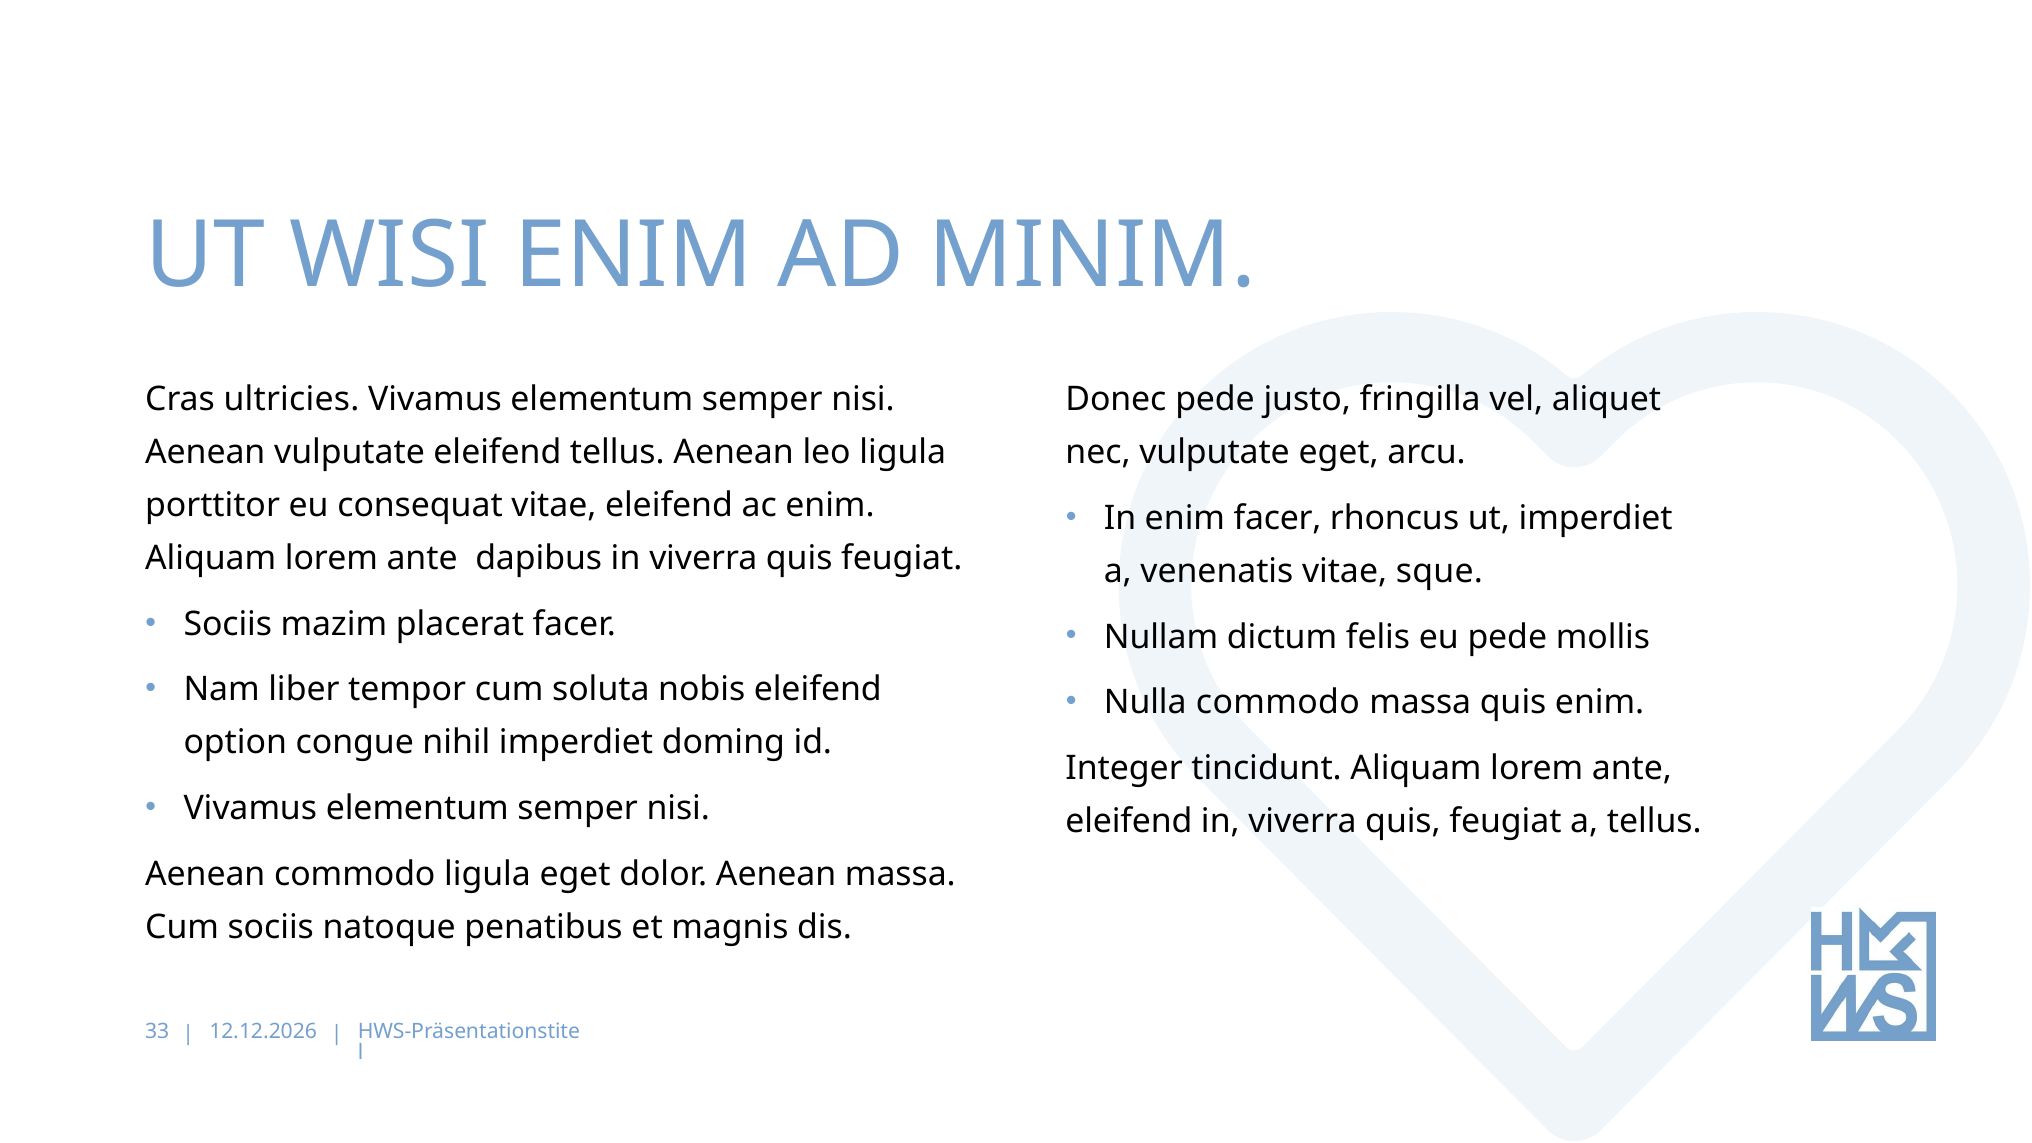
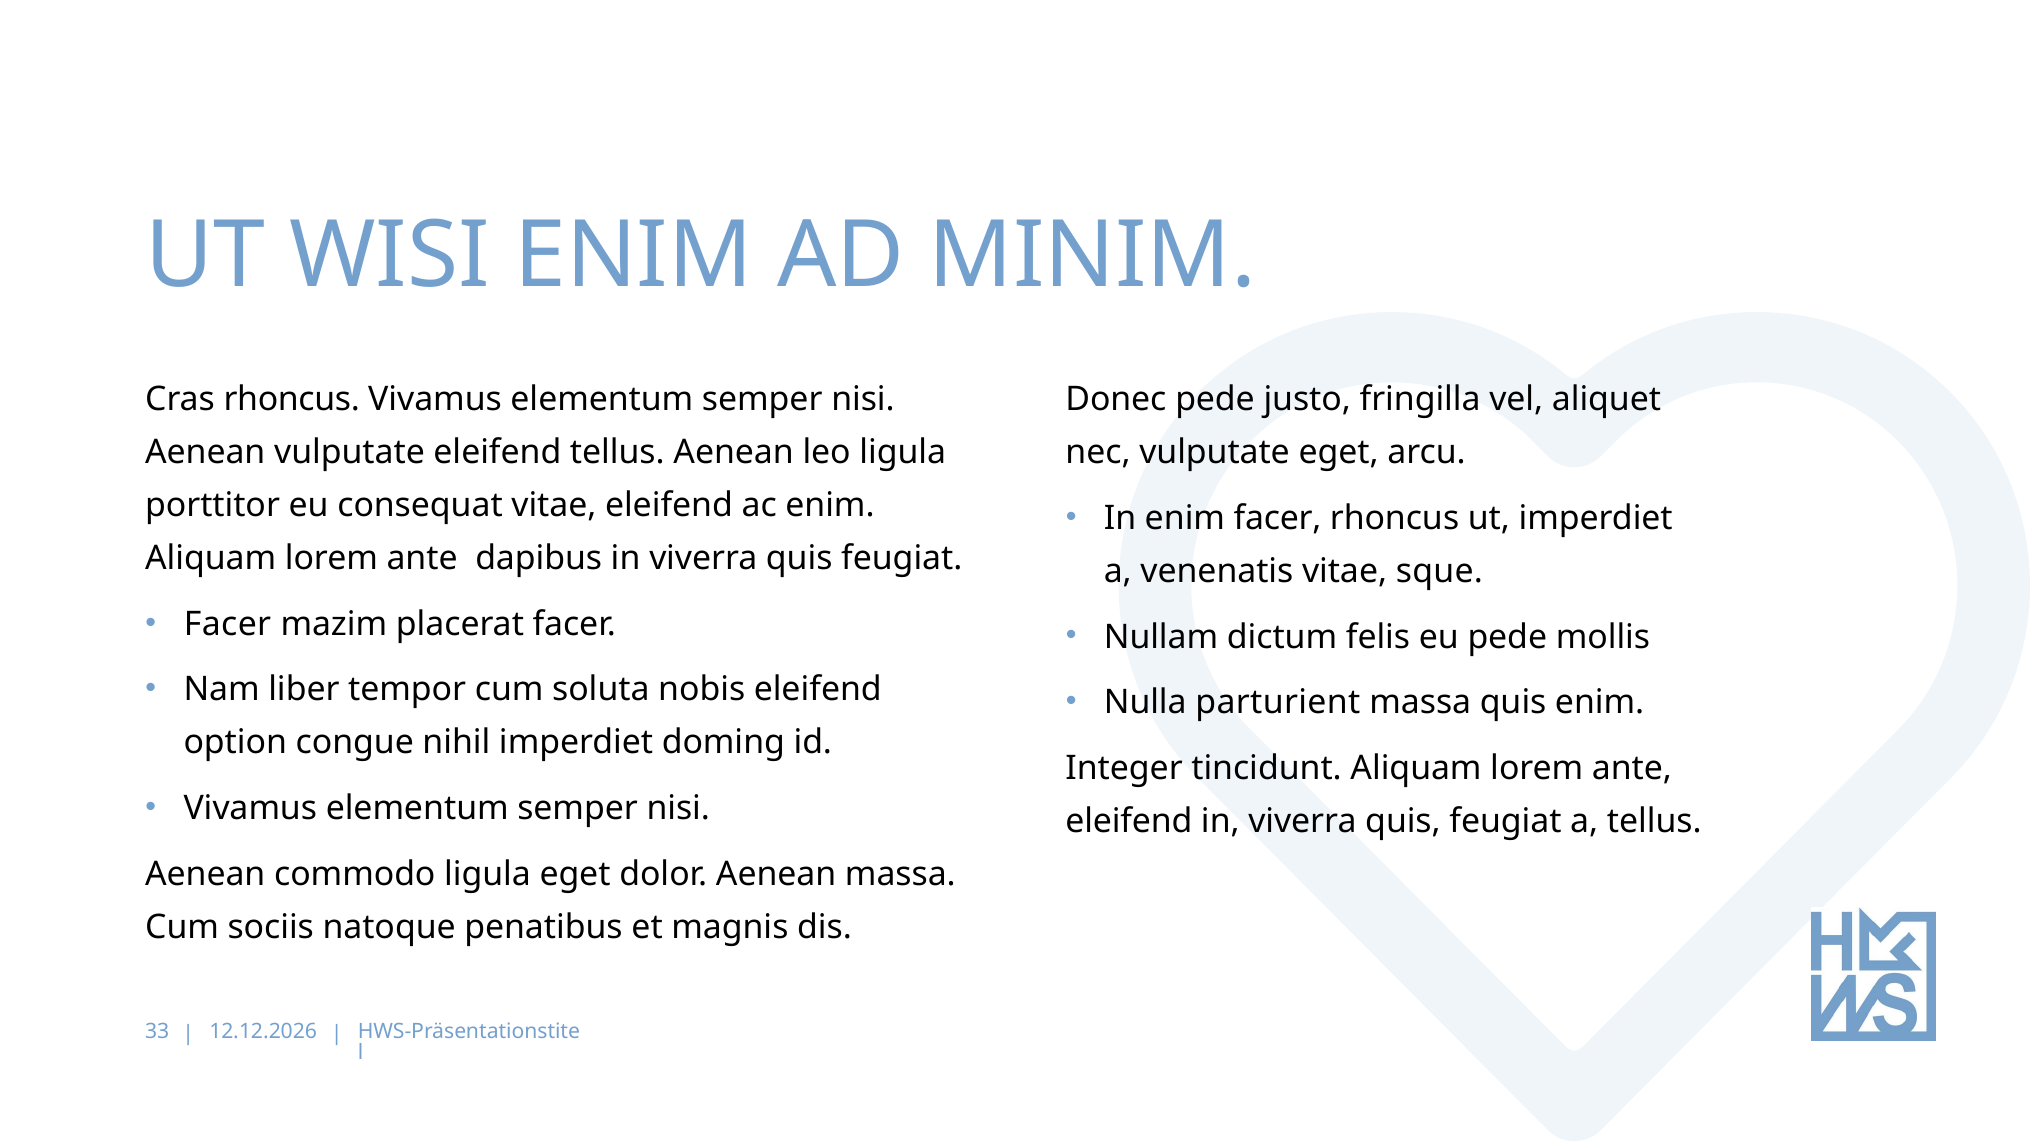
Cras ultricies: ultricies -> rhoncus (292, 400)
Sociis: Sociis -> Facer (228, 624)
Nulla commodo: commodo -> parturient (1278, 703)
